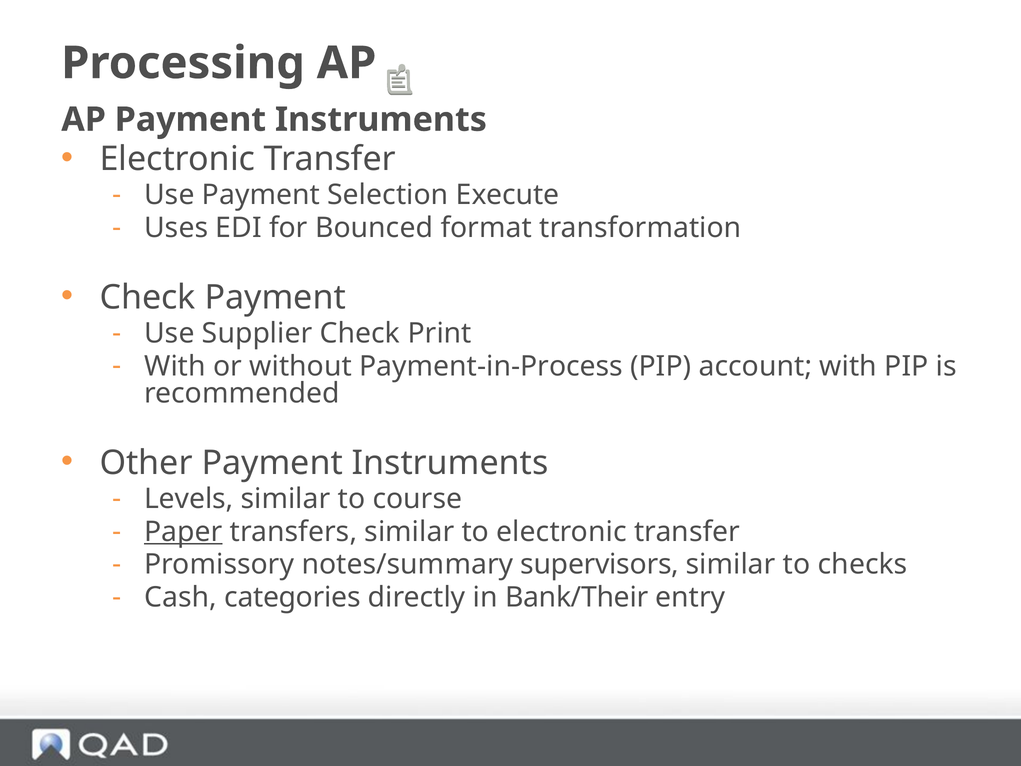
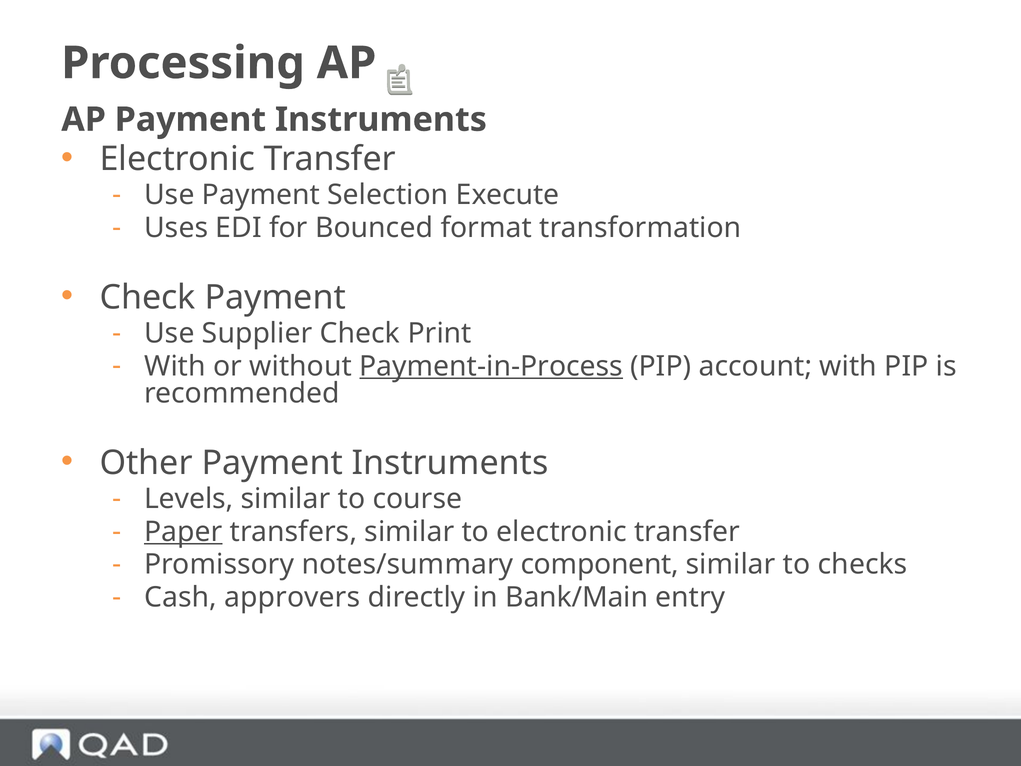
Payment-in-Process underline: none -> present (491, 366)
supervisors: supervisors -> component (600, 564)
categories: categories -> approvers (292, 597)
Bank/Their: Bank/Their -> Bank/Main (577, 597)
